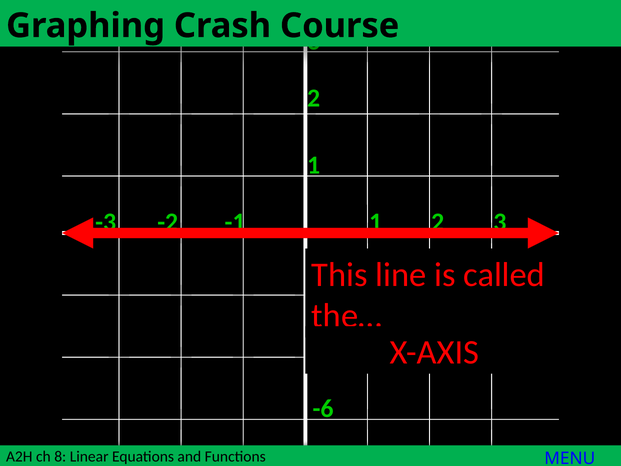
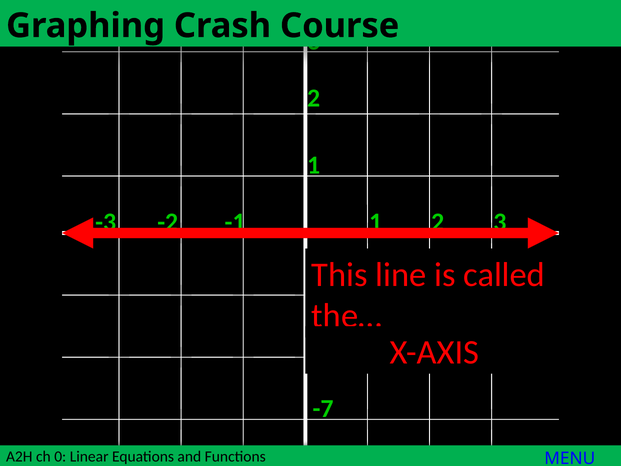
-6: -6 -> -7 (323, 408)
8: 8 -> 0 (60, 456)
